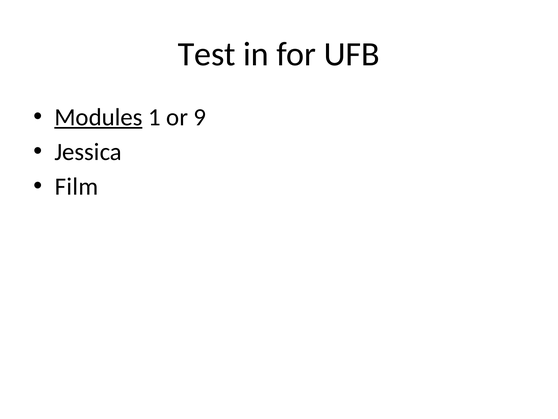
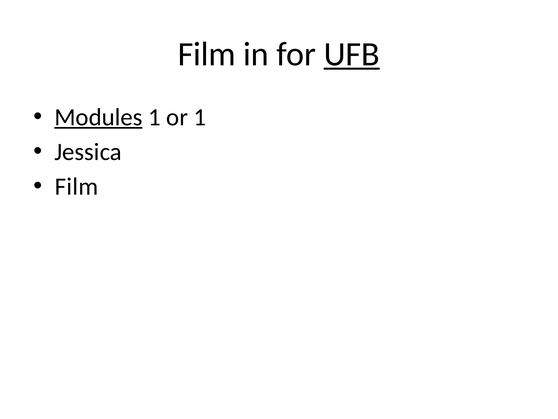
Test: Test -> Film (207, 54)
UFB underline: none -> present (352, 54)
or 9: 9 -> 1 (200, 117)
